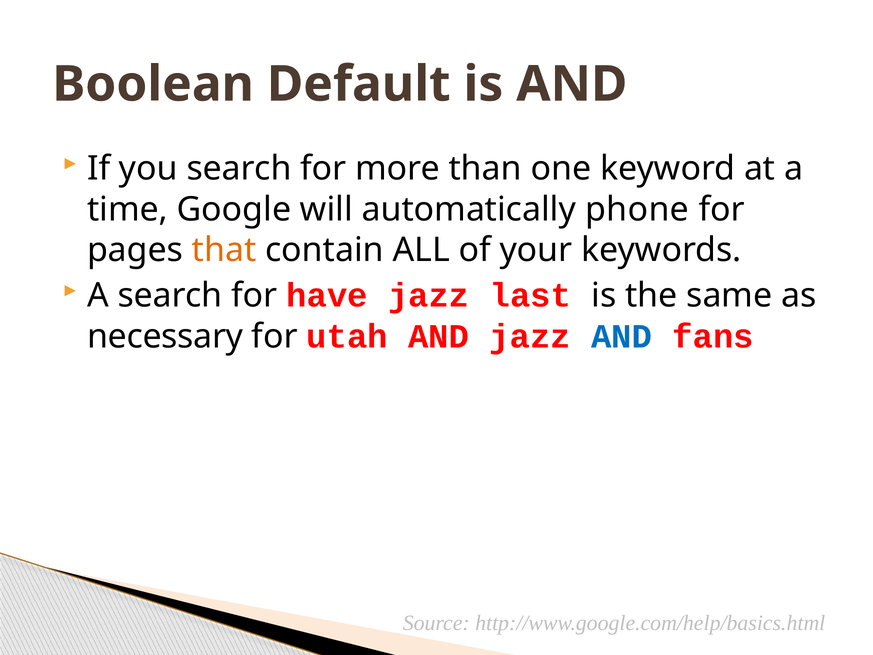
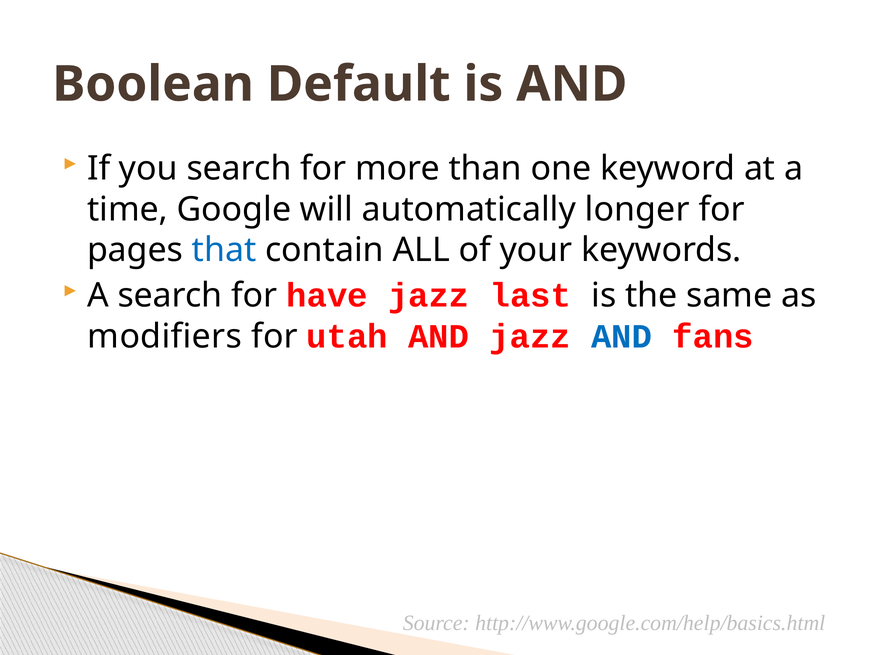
phone: phone -> longer (637, 209)
that colour: orange -> blue (224, 250)
necessary: necessary -> modifiers (165, 336)
